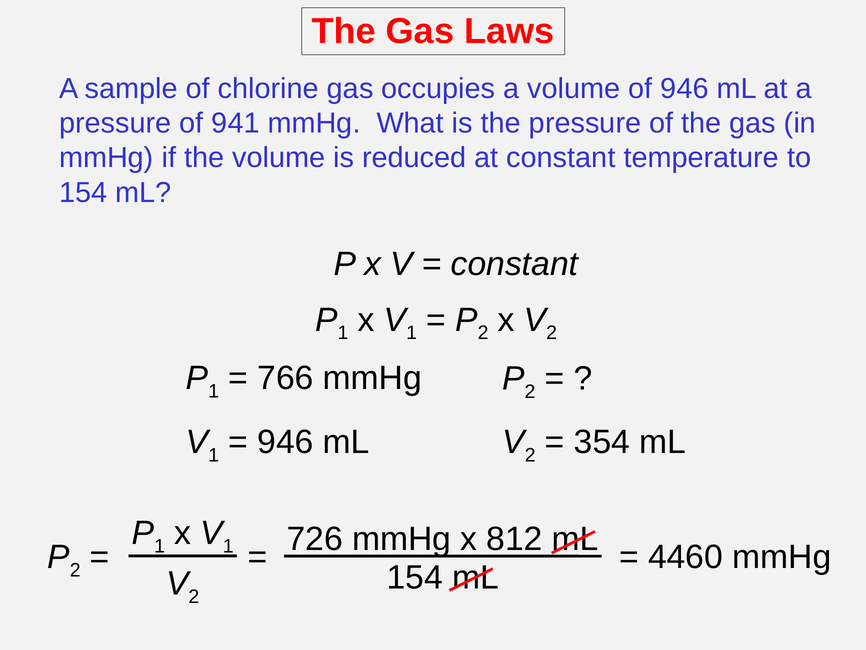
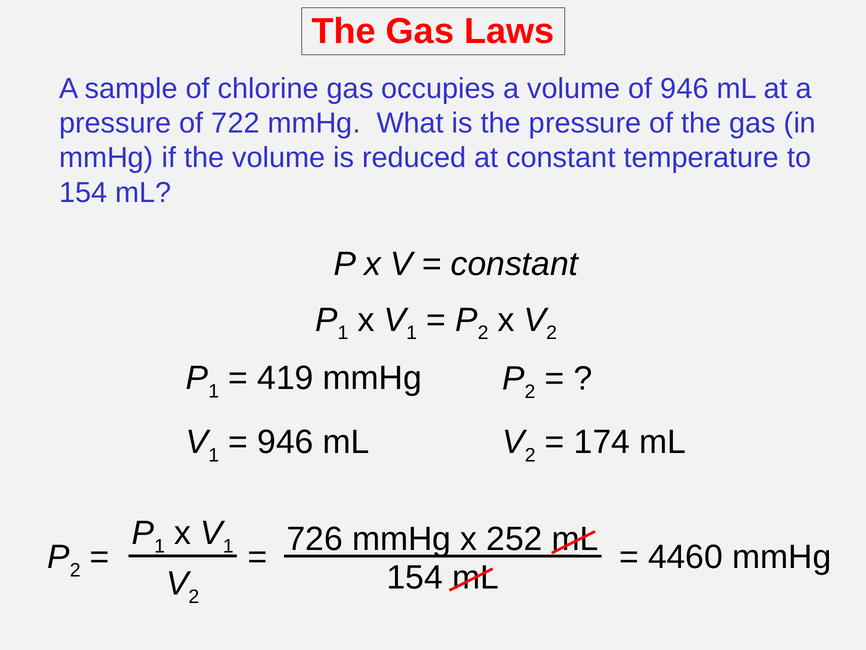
941: 941 -> 722 (236, 123)
766: 766 -> 419 (285, 378)
354: 354 -> 174 (602, 442)
812: 812 -> 252 (515, 539)
